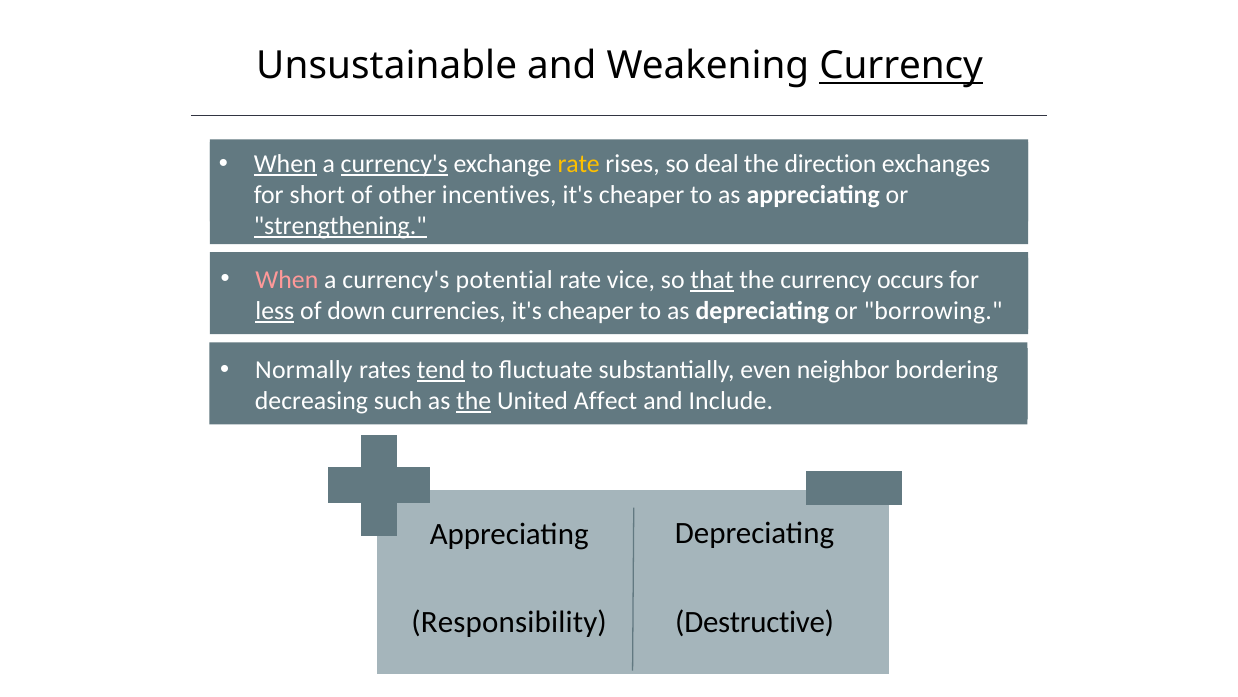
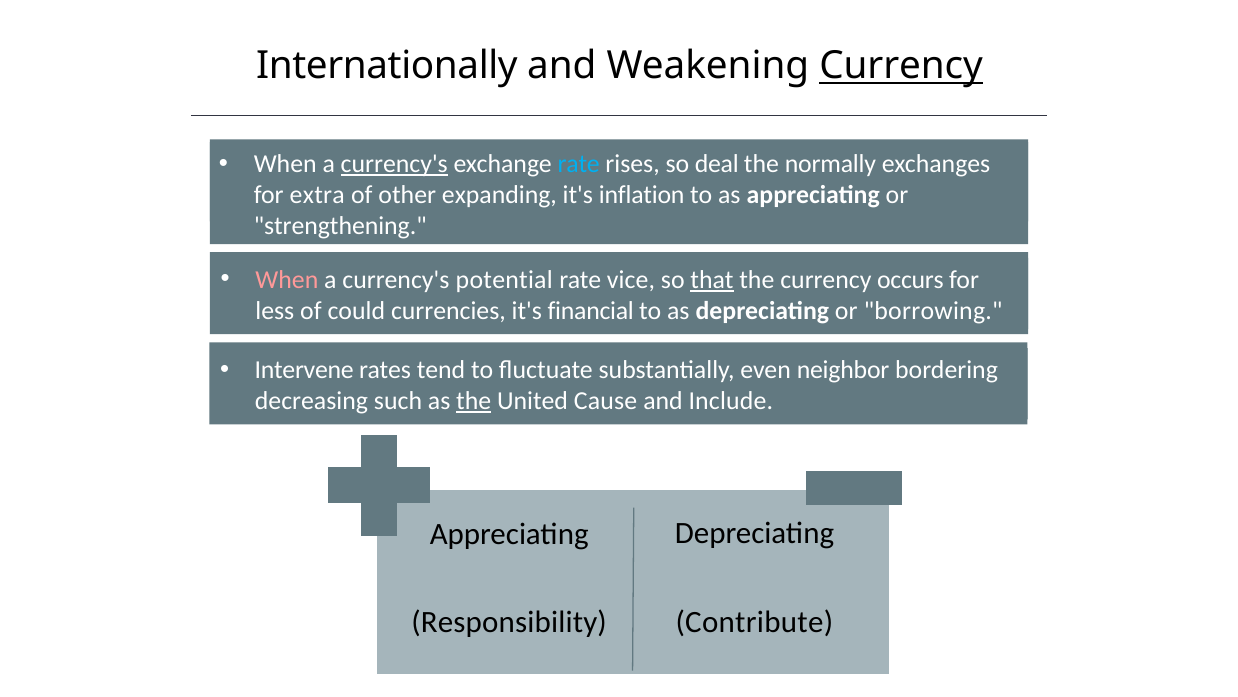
Unsustainable: Unsustainable -> Internationally (387, 66)
When underline: present -> none (285, 164)
rate colour: yellow -> light blue (579, 164)
direction: direction -> normally (830, 164)
short: short -> extra (317, 195)
incentives: incentives -> expanding (499, 195)
cheaper: cheaper -> inflation (642, 195)
strengthening underline: present -> none (340, 226)
less underline: present -> none (275, 311)
down: down -> could (356, 311)
currencies it's cheaper: cheaper -> financial (591, 311)
Normally: Normally -> Intervene (304, 370)
tend underline: present -> none (441, 370)
Affect: Affect -> Cause (606, 401)
Destructive: Destructive -> Contribute (754, 621)
